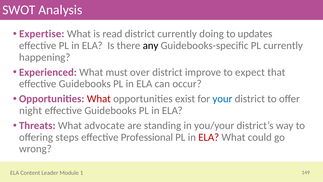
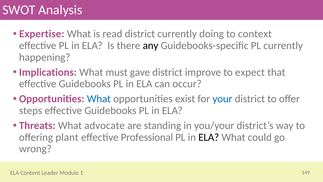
updates: updates -> context (255, 34)
Experienced: Experienced -> Implications (48, 72)
over: over -> gave (140, 72)
What colour: red -> blue (99, 99)
night: night -> steps (31, 110)
steps: steps -> plant (67, 137)
ELA colour: red -> black (209, 137)
